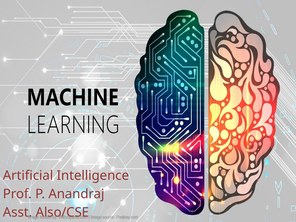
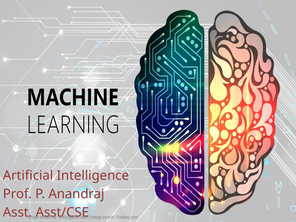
Also/CSE: Also/CSE -> Asst/CSE (62, 212)
